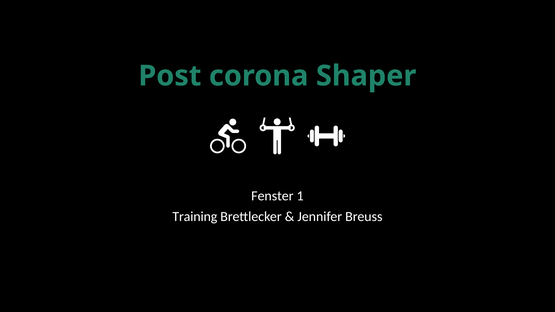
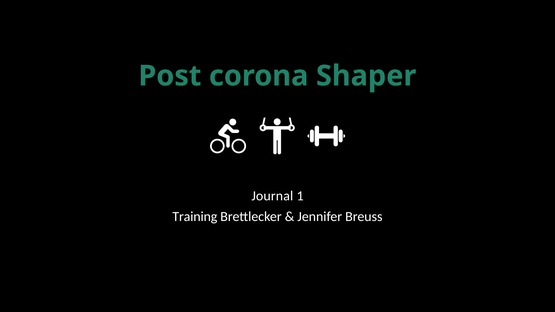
Fenster: Fenster -> Journal (272, 196)
